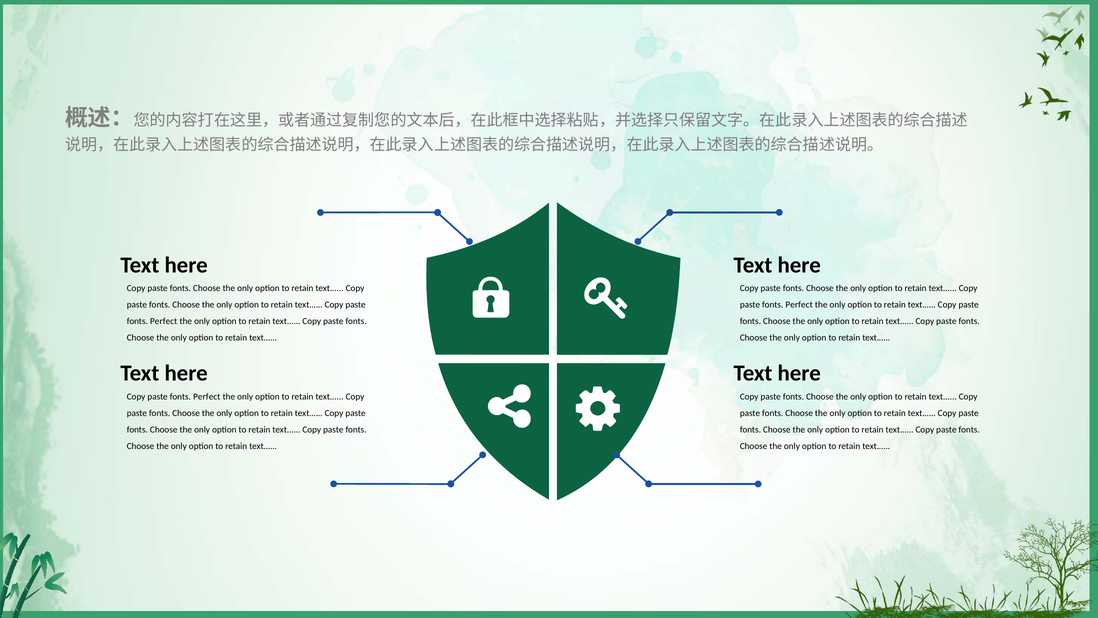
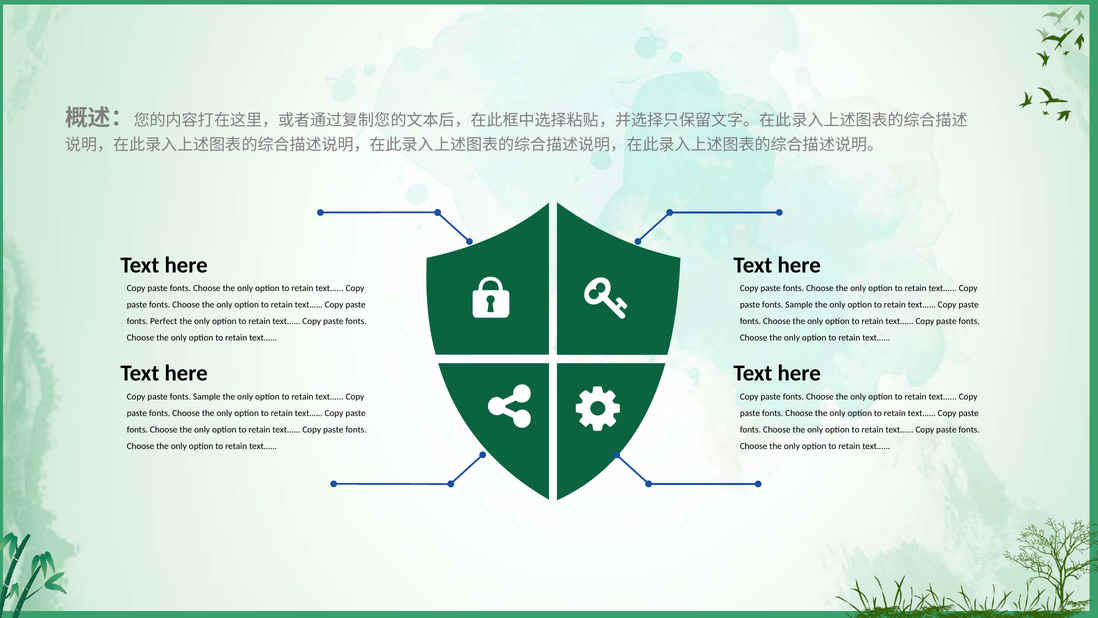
Perfect: Perfect -> Sample (799, 305)
Perfect: Perfect -> Sample (207, 396)
